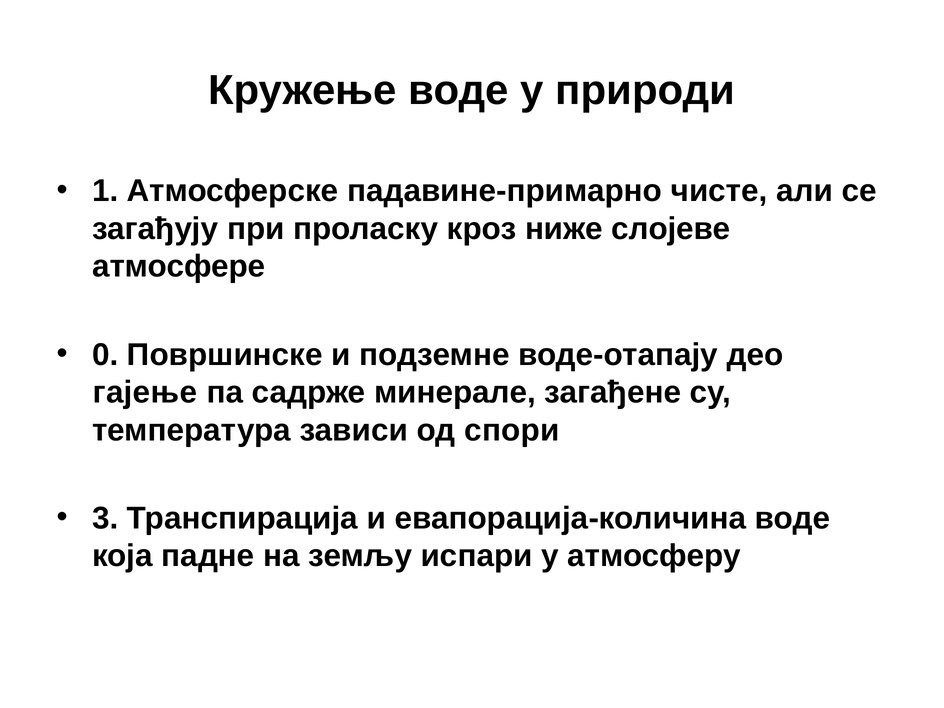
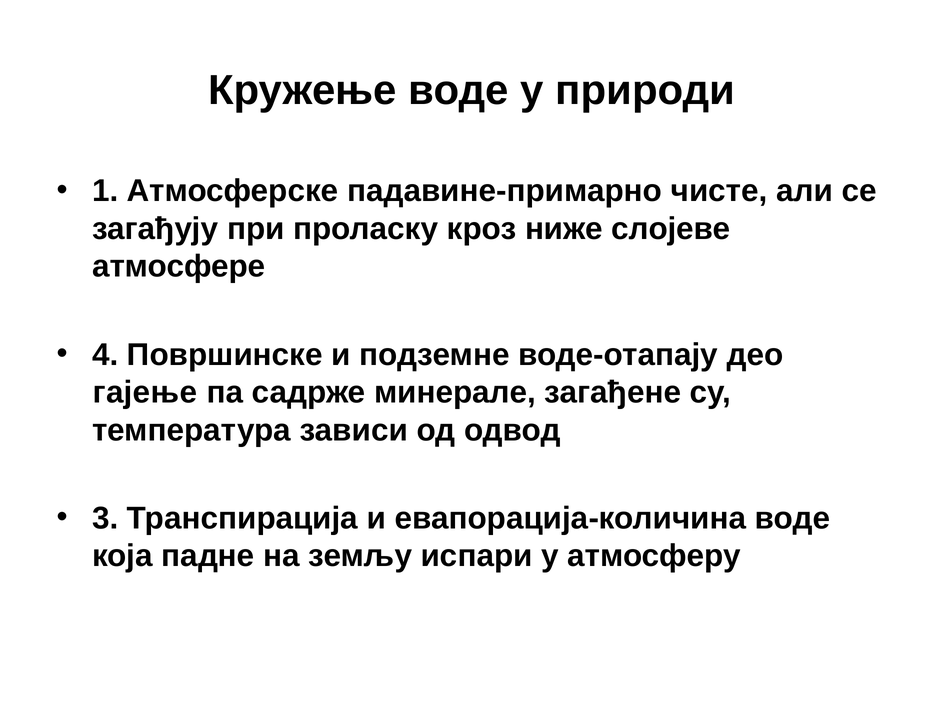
0: 0 -> 4 (105, 355)
спори: спори -> одвод (512, 430)
